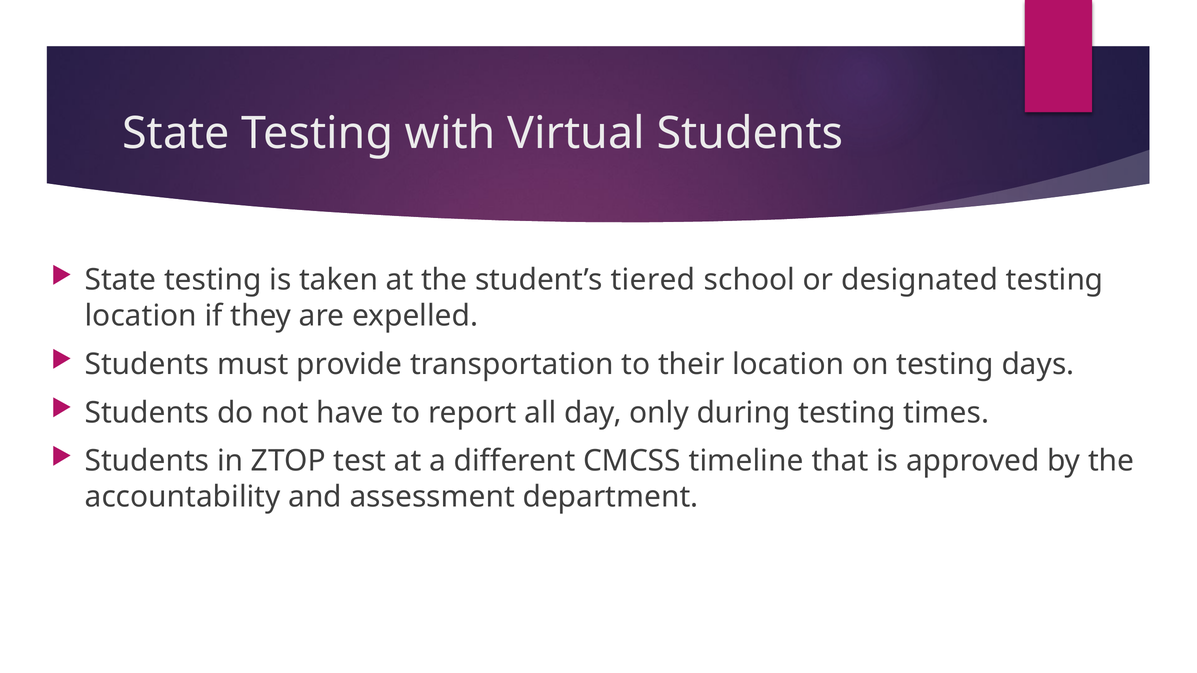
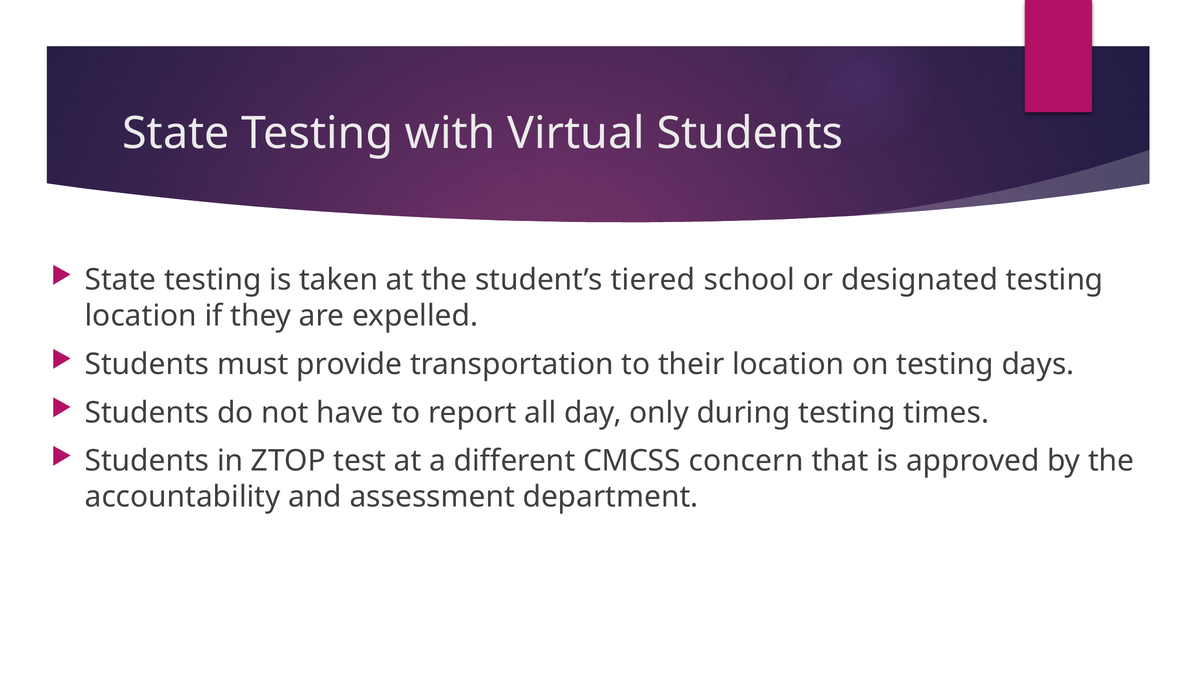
timeline: timeline -> concern (746, 461)
